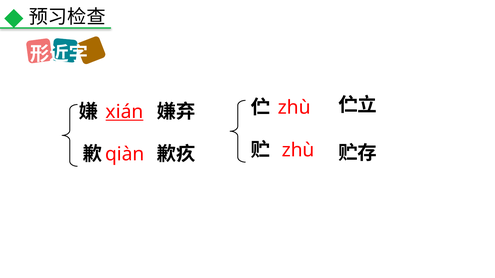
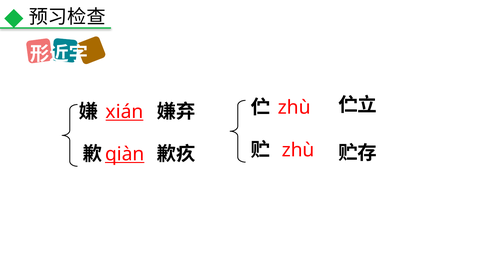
qiàn underline: none -> present (125, 155)
